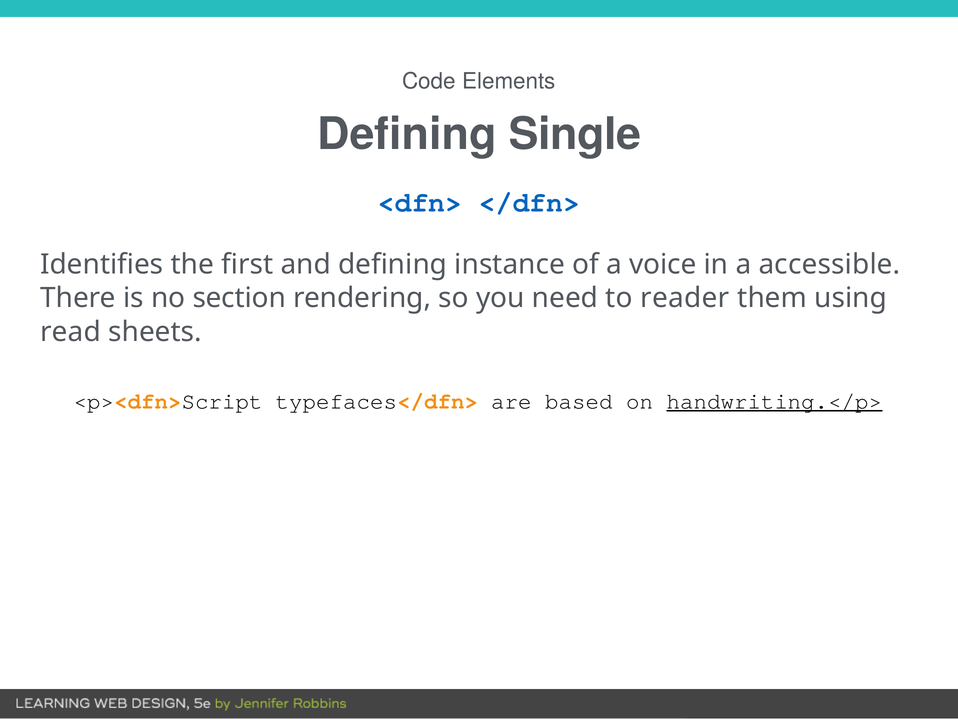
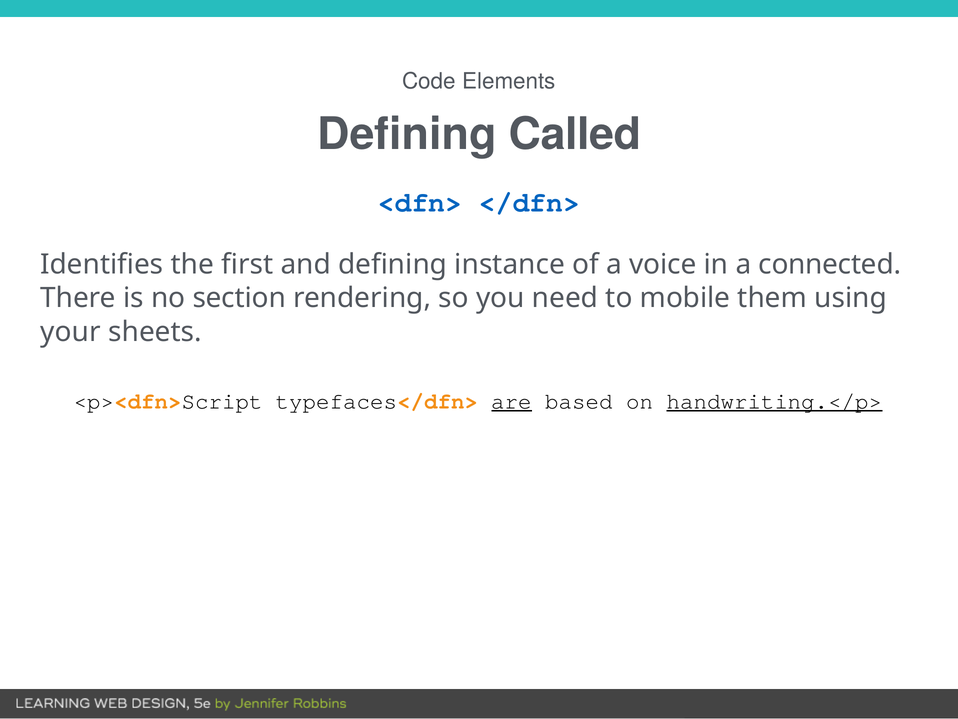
Single: Single -> Called (575, 134)
accessible: accessible -> connected (830, 264)
reader: reader -> mobile (685, 298)
read: read -> your (71, 332)
are underline: none -> present (512, 401)
